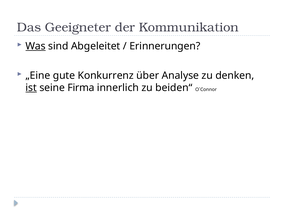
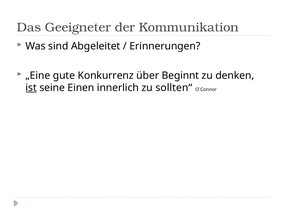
Was underline: present -> none (36, 46)
Analyse: Analyse -> Beginnt (180, 75)
Firma: Firma -> Einen (81, 88)
beiden“: beiden“ -> sollten“ (174, 88)
